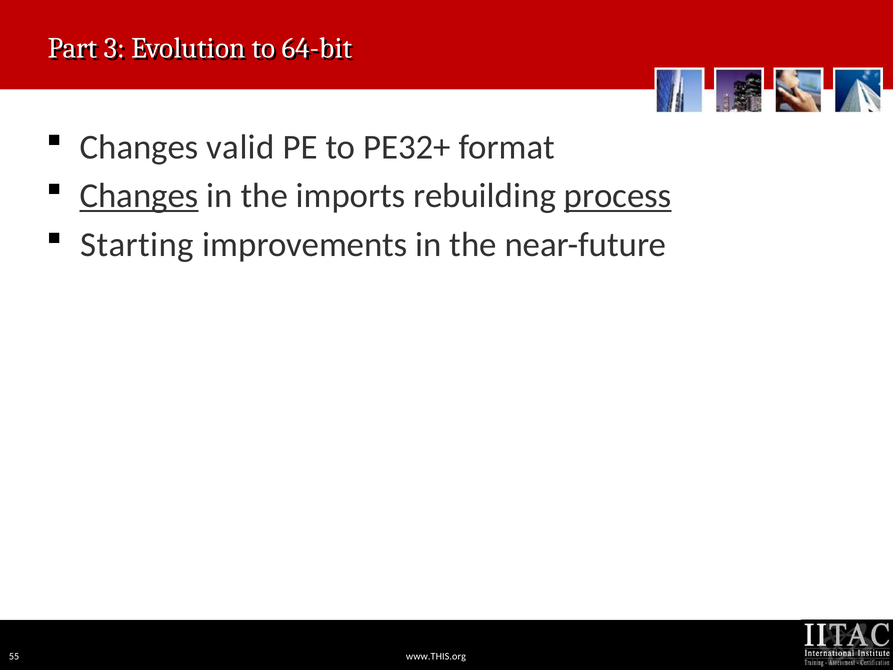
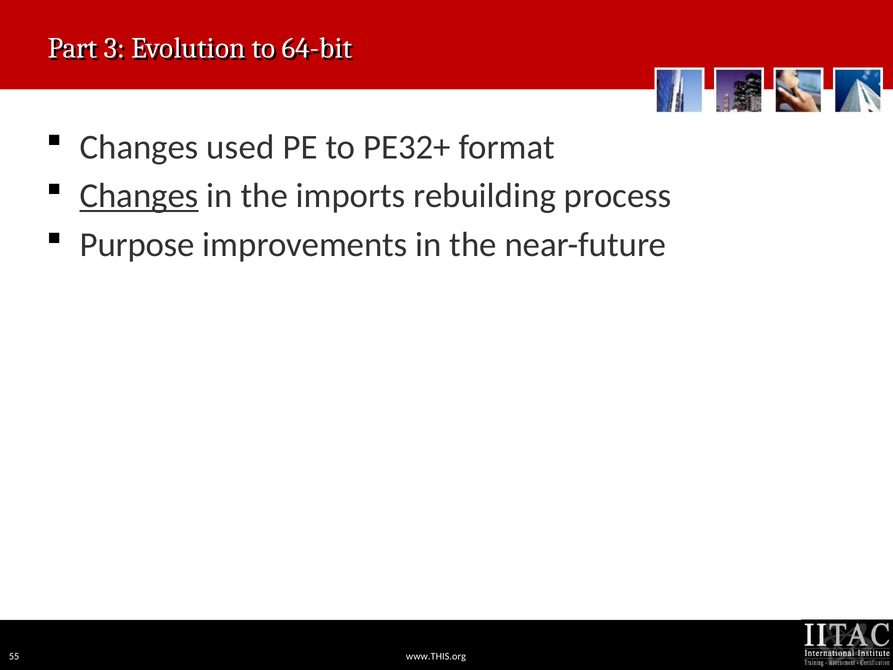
valid: valid -> used (241, 147)
process underline: present -> none (618, 196)
Starting: Starting -> Purpose (137, 245)
